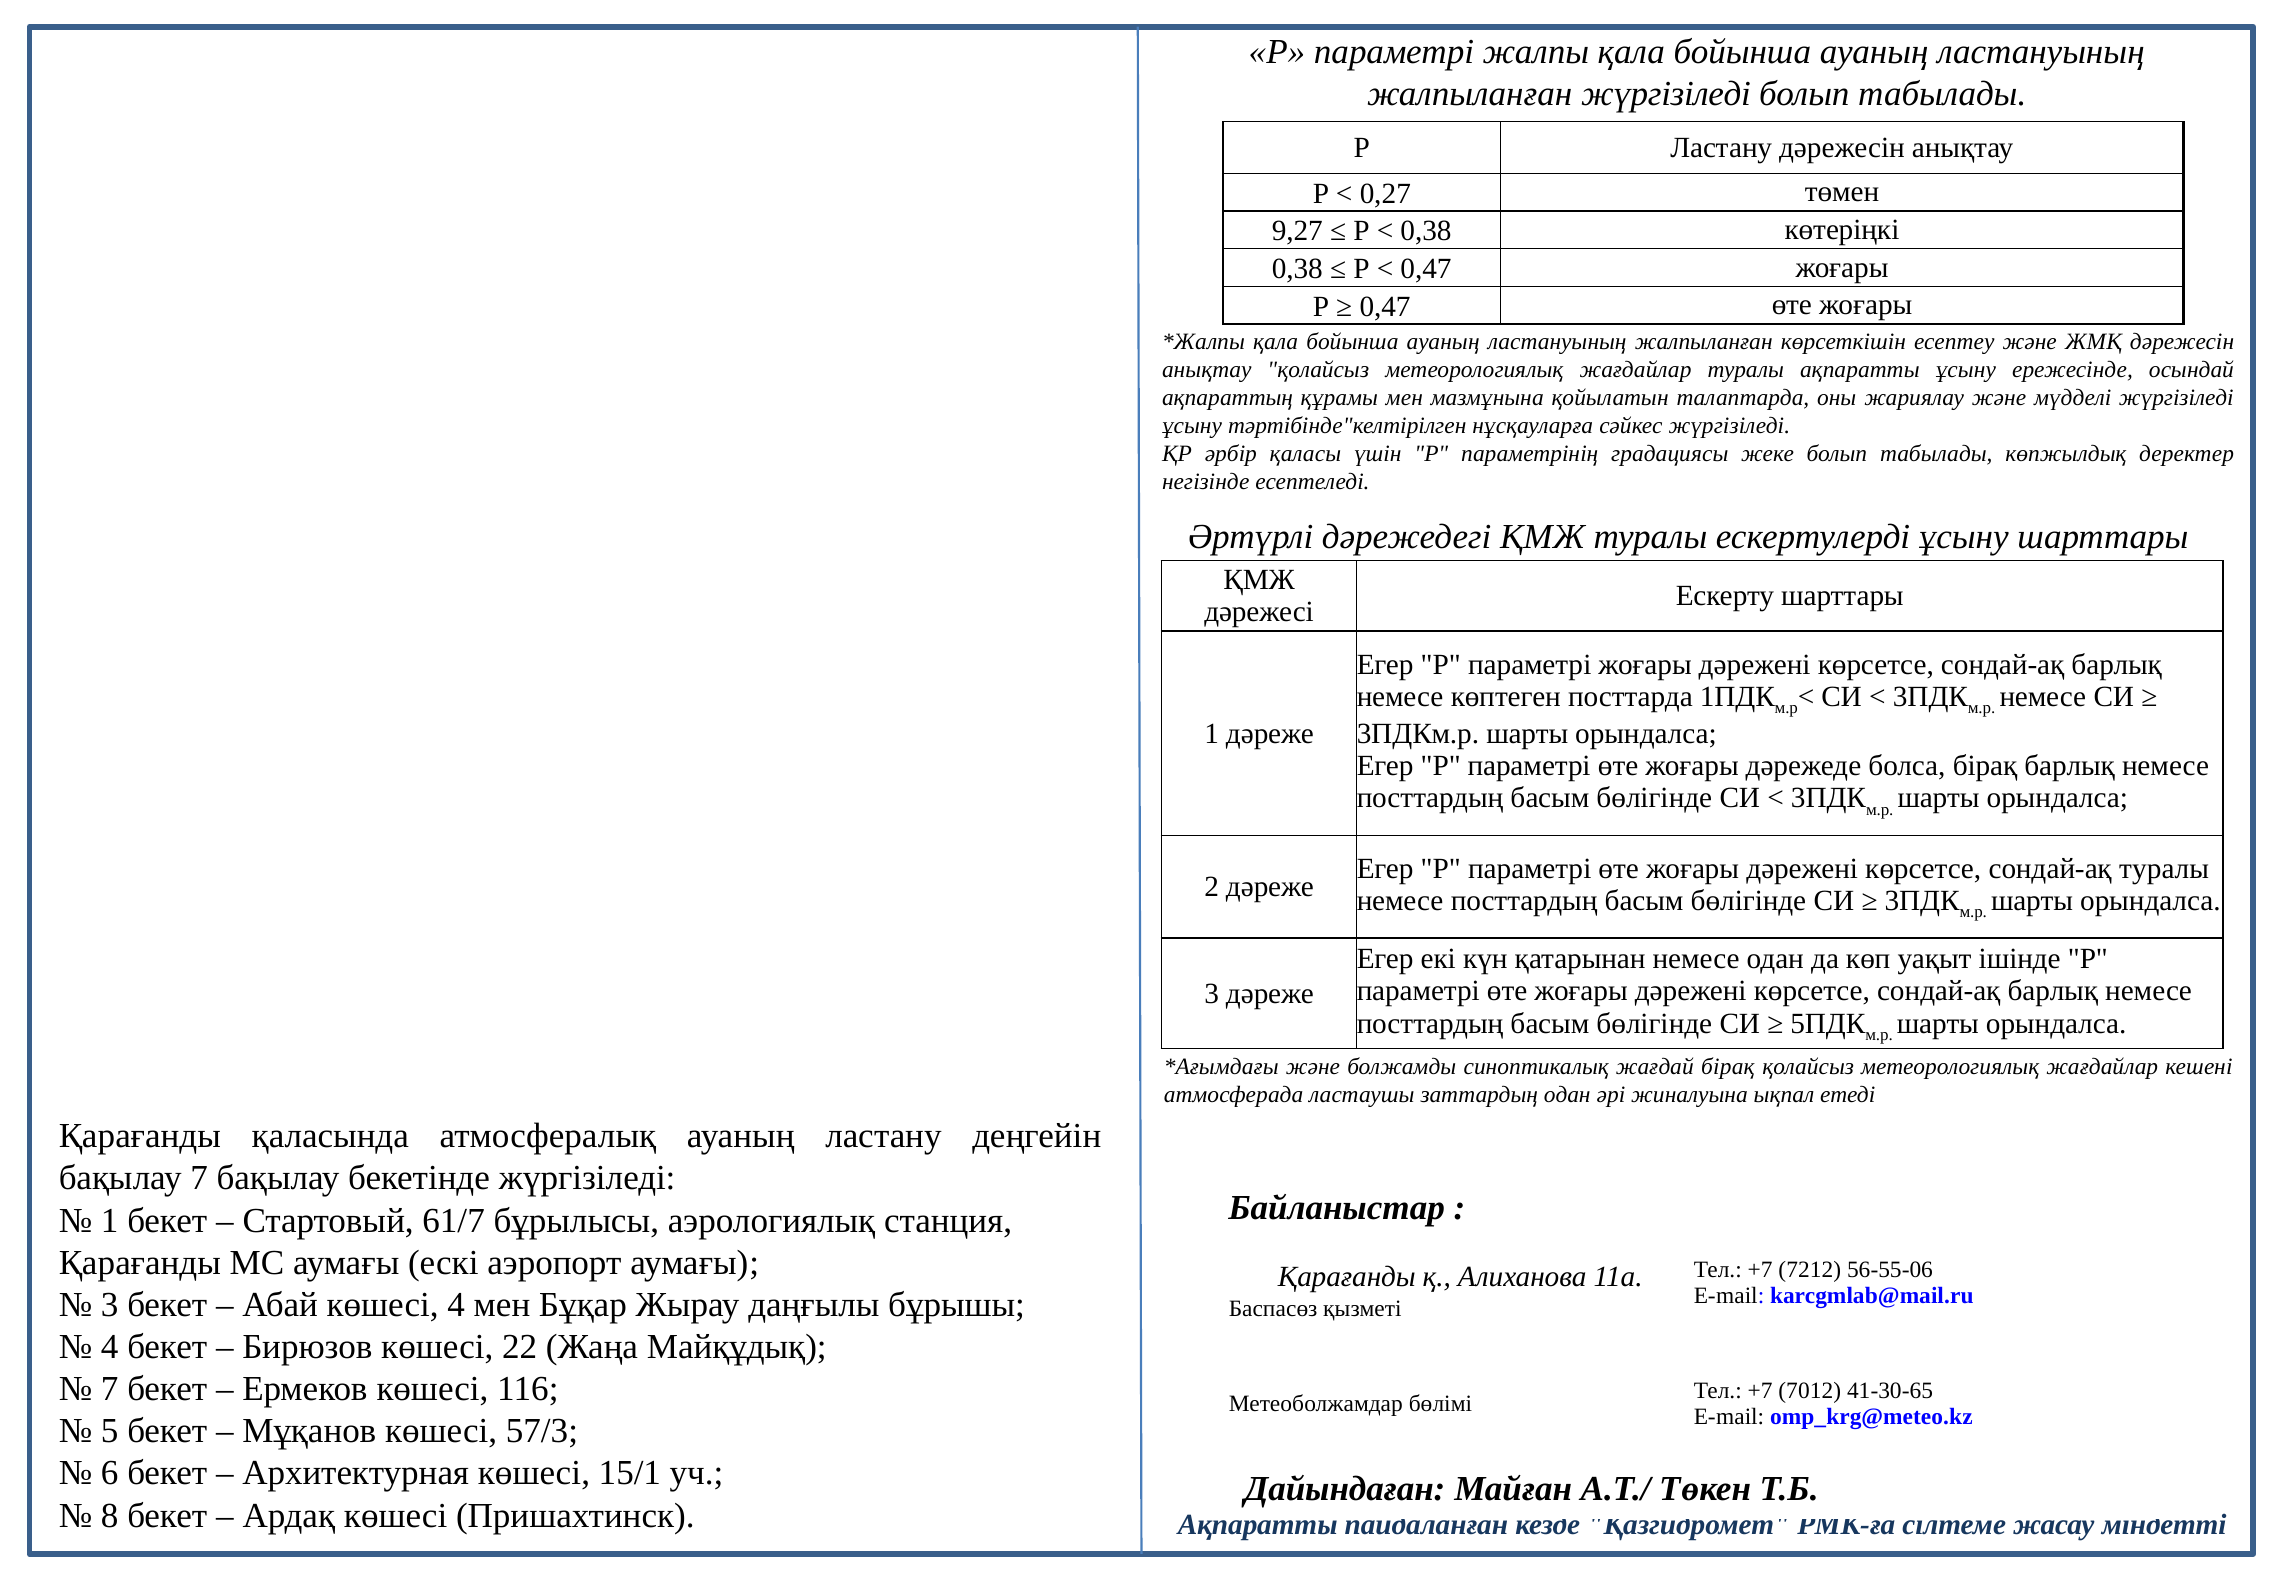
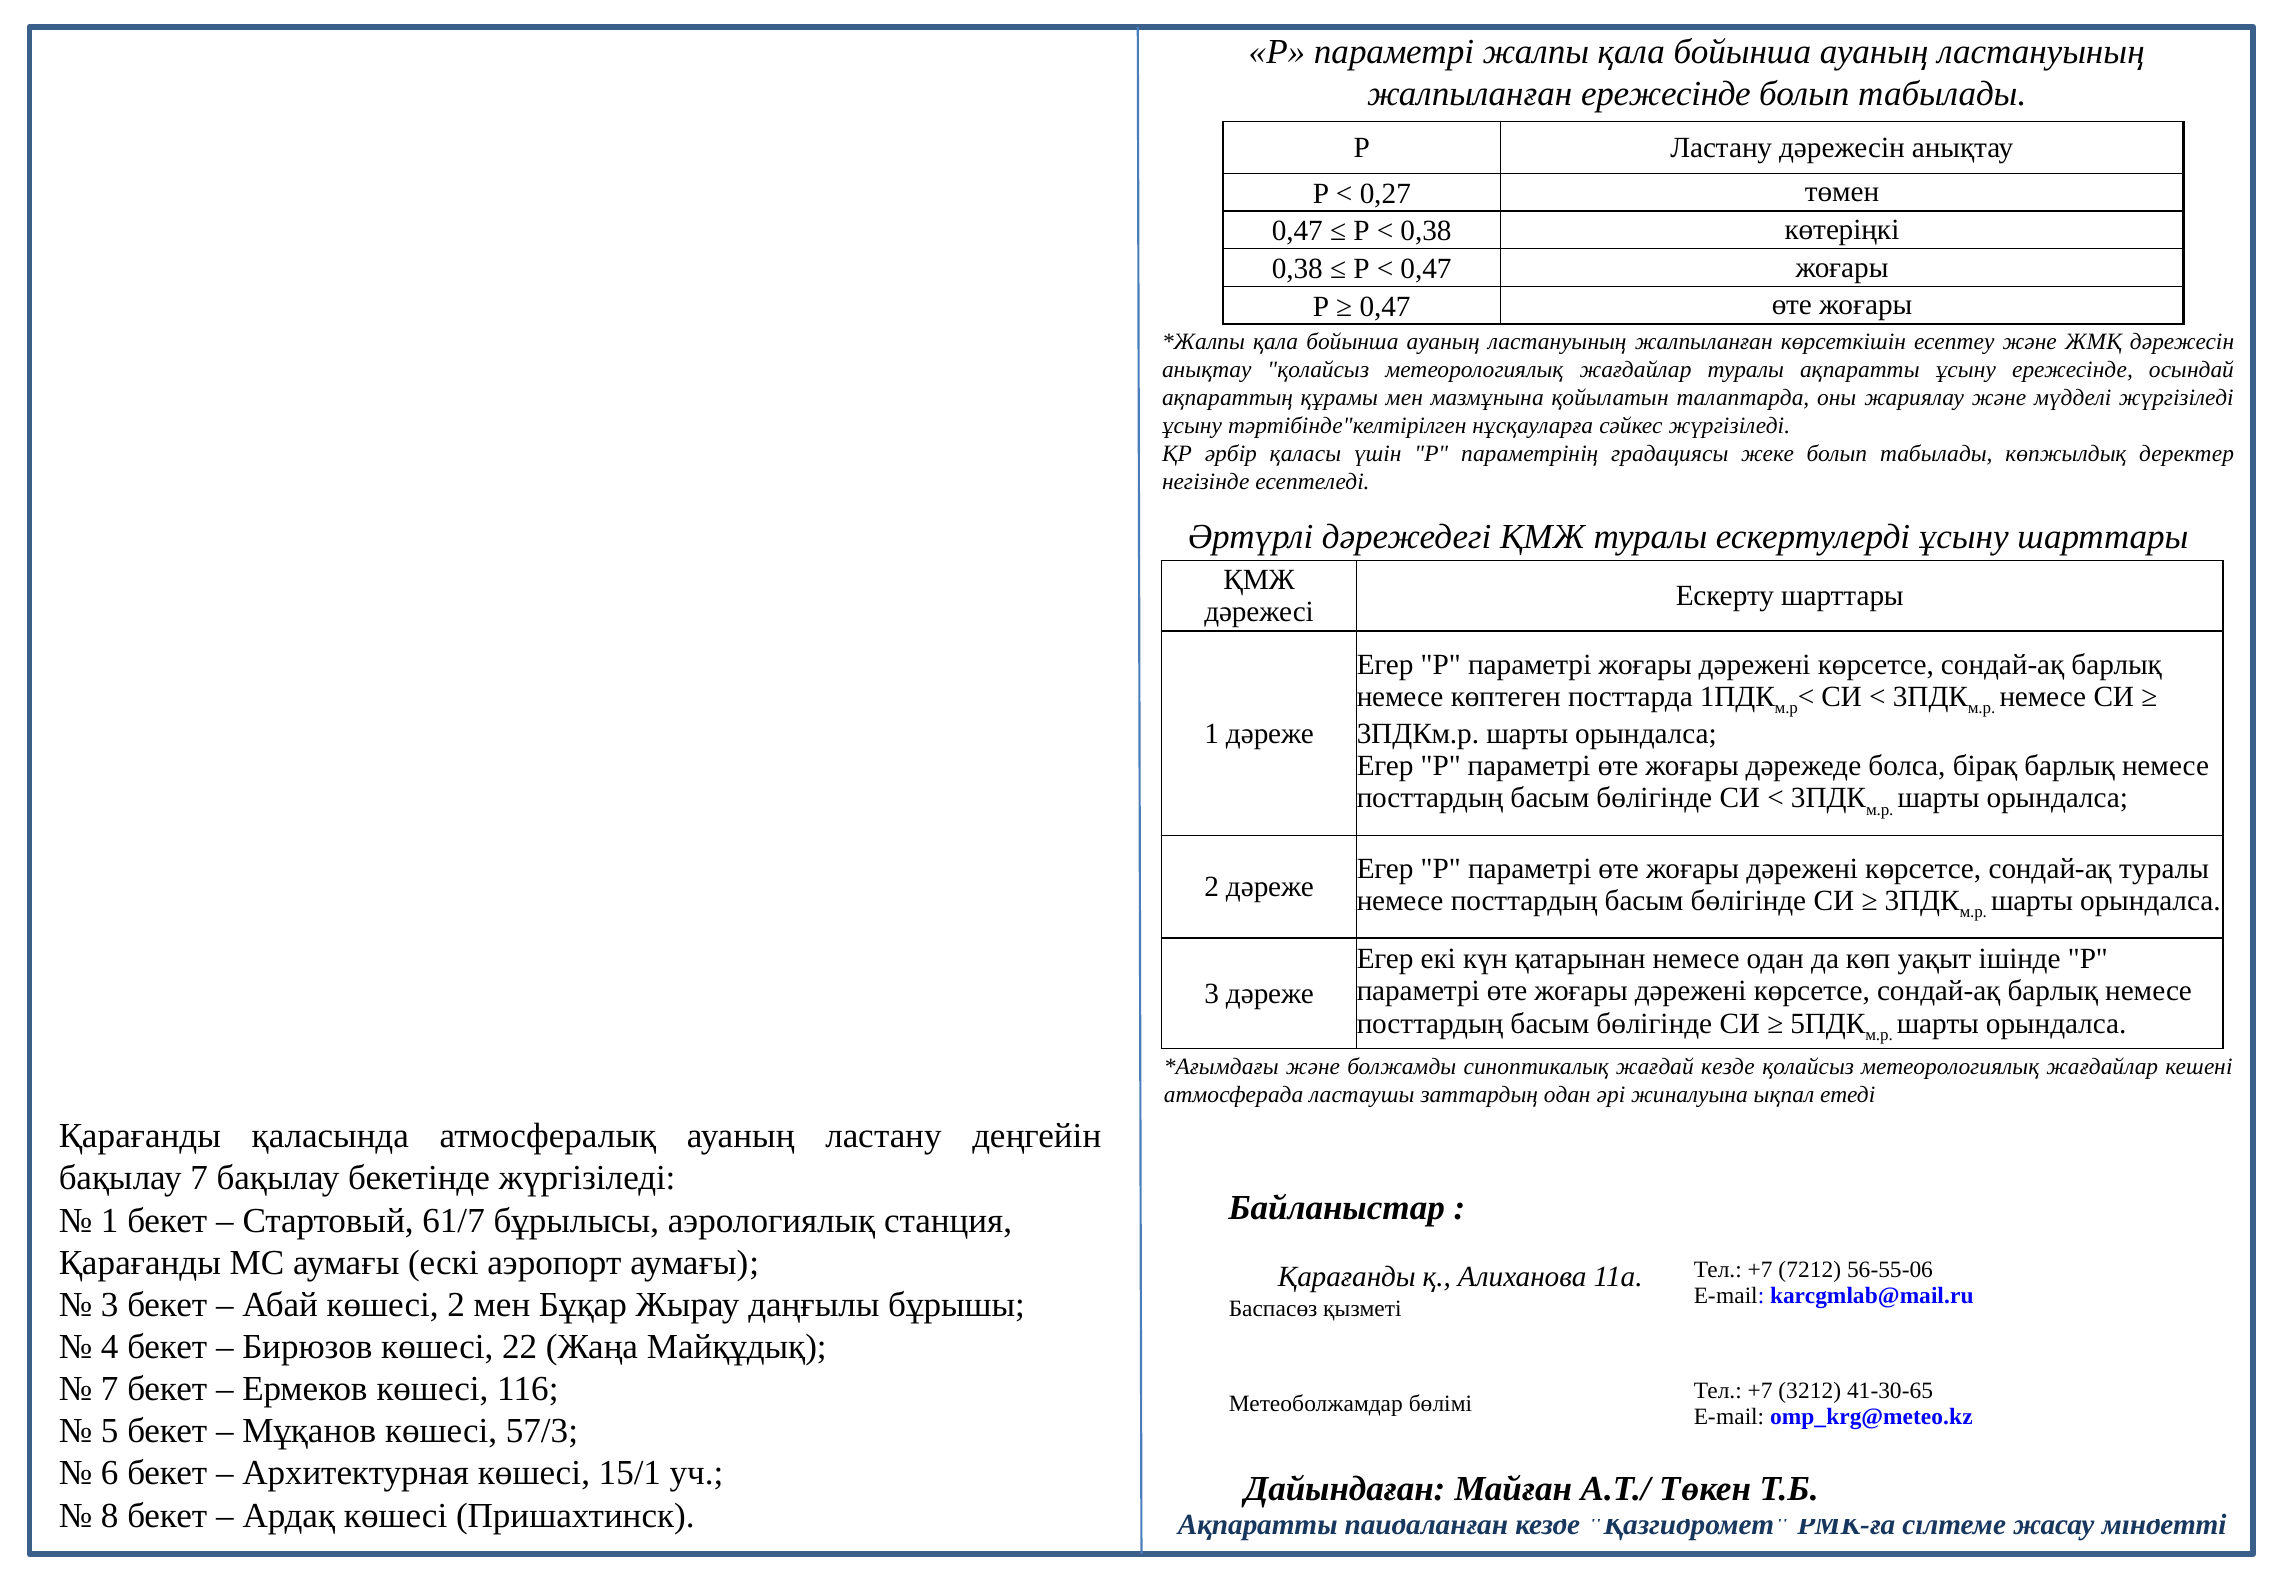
жалпыланған жүргізіледі: жүргізіледі -> ережесінде (1666, 94)
9,27: 9,27 -> 0,47 (1297, 231)
жағдай бірақ: бірақ -> кезде (1728, 1067)
көшесі 4: 4 -> 2 (456, 1304)
7012: 7012 -> 3212 (1810, 1391)
